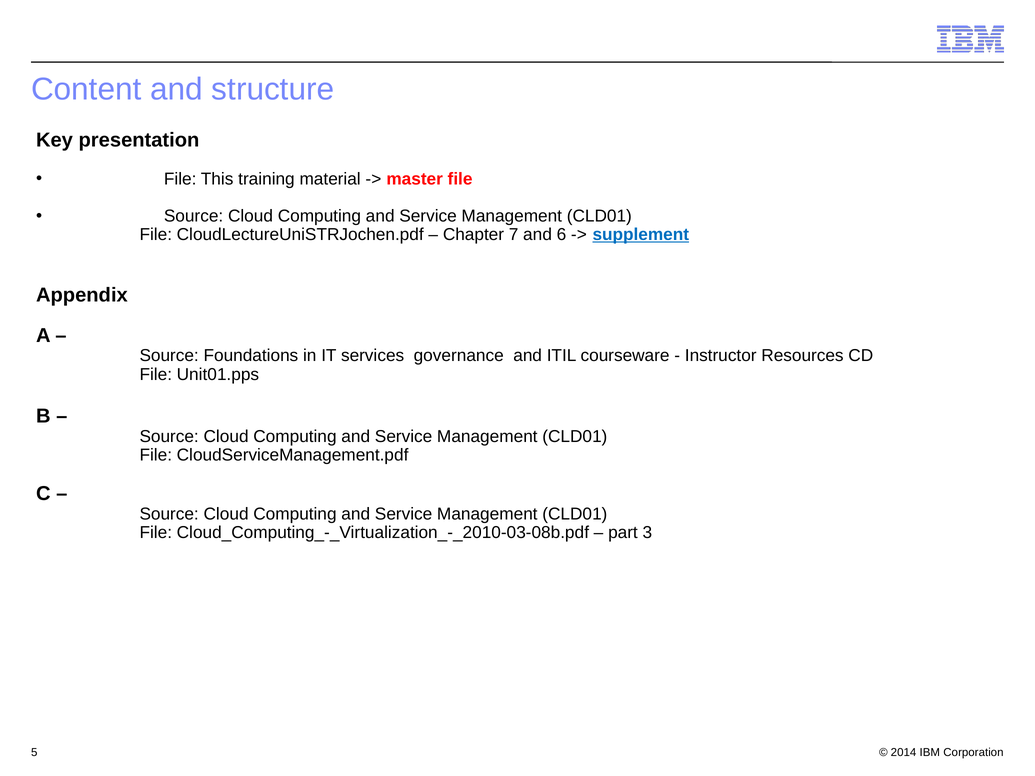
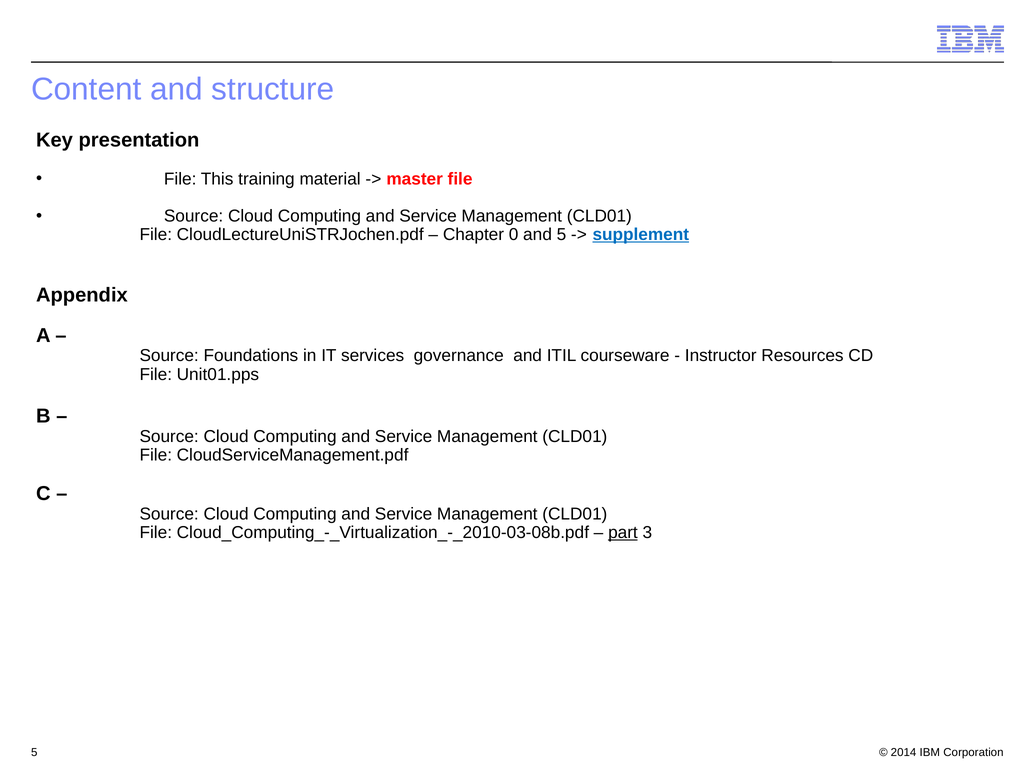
7: 7 -> 0 (514, 235)
and 6: 6 -> 5 (561, 235)
part underline: none -> present (623, 533)
